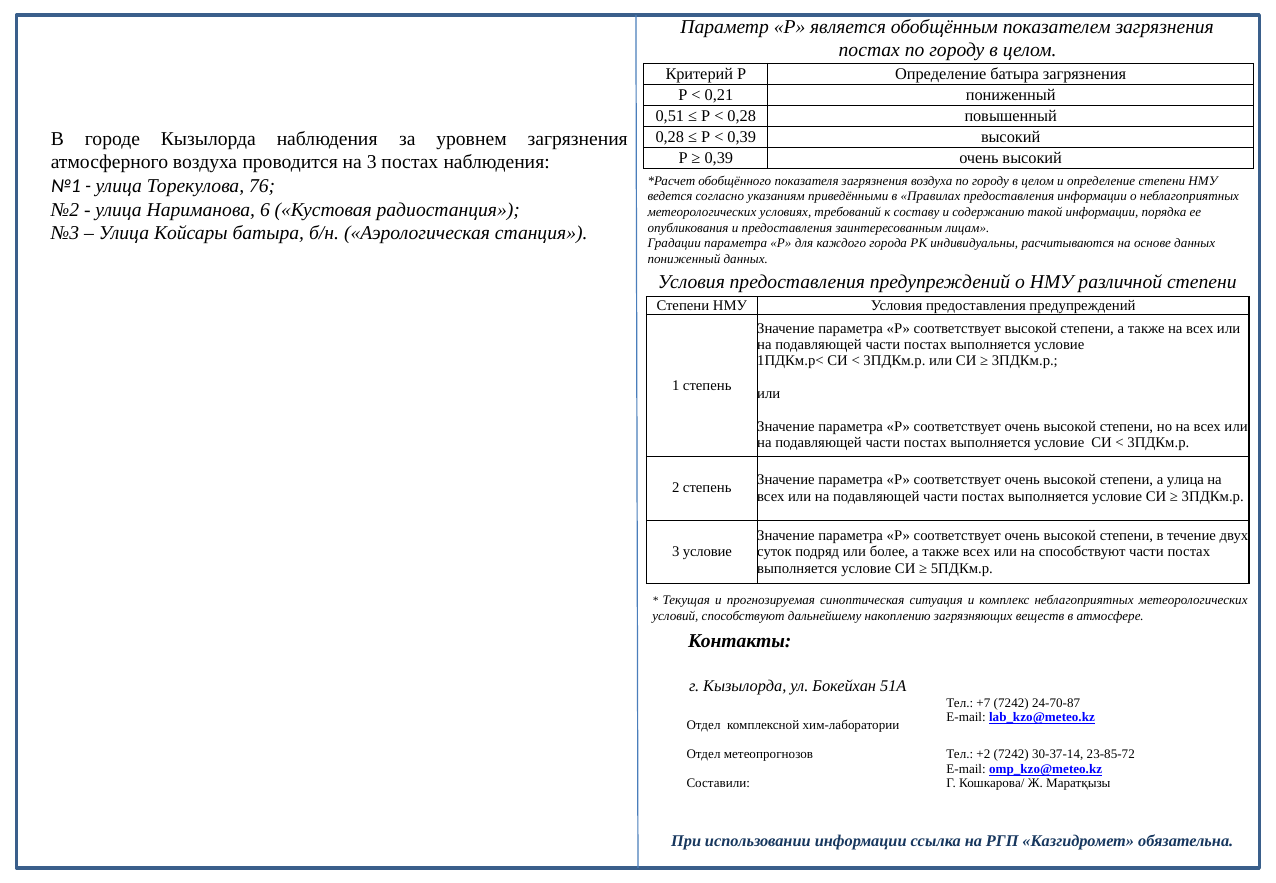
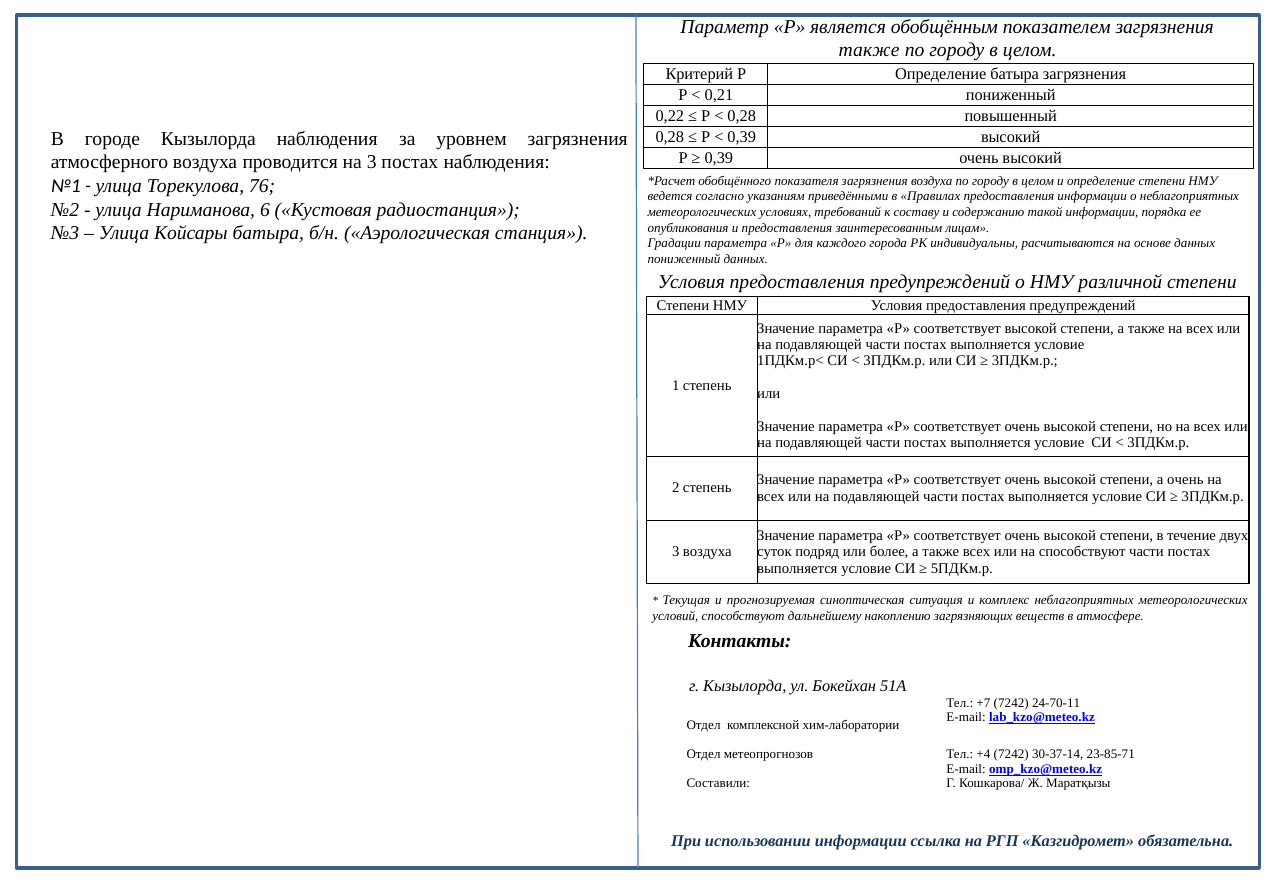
постах: постах -> также (869, 50)
0,51: 0,51 -> 0,22 (670, 116)
а улица: улица -> очень (1185, 480)
3 условие: условие -> воздуха (707, 552)
24-70-87: 24-70-87 -> 24-70-11 (1056, 703)
+2: +2 -> +4 (983, 755)
23-85-72: 23-85-72 -> 23-85-71 (1111, 755)
